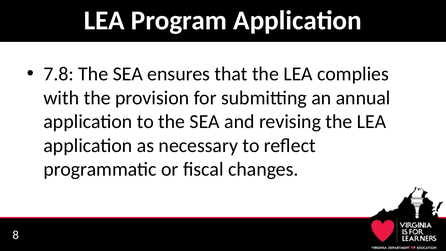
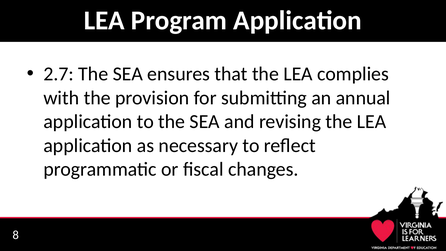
7.8: 7.8 -> 2.7 (59, 74)
